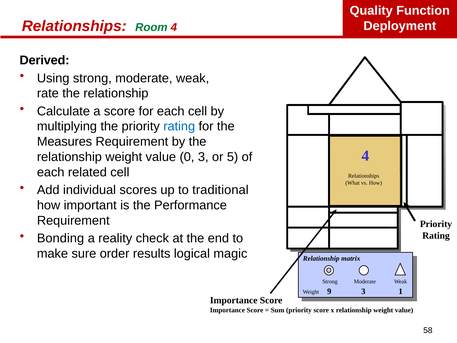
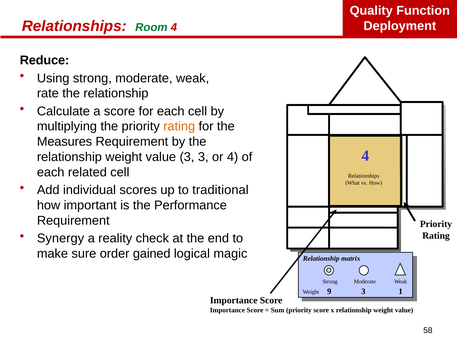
Derived: Derived -> Reduce (45, 60)
rating colour: blue -> orange (179, 126)
value 0: 0 -> 3 (187, 157)
or 5: 5 -> 4 (233, 157)
Bonding: Bonding -> Synergy (61, 238)
results: results -> gained (152, 253)
